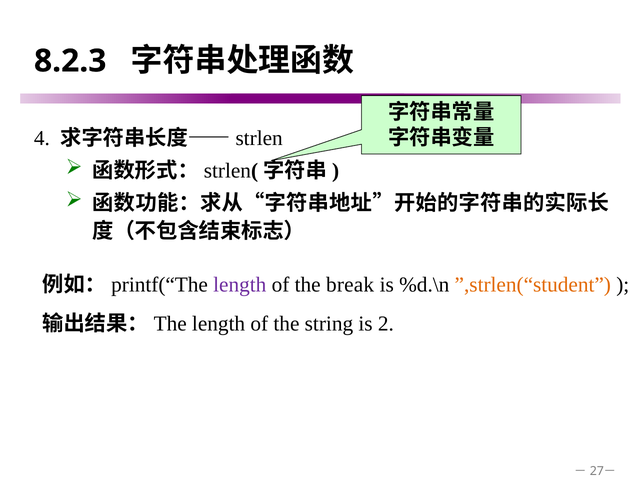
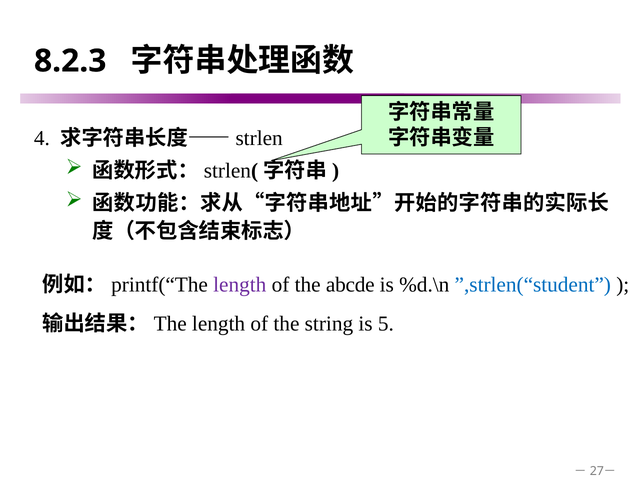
break: break -> abcde (350, 285)
”,strlen(“student colour: orange -> blue (533, 285)
2: 2 -> 5 (386, 324)
